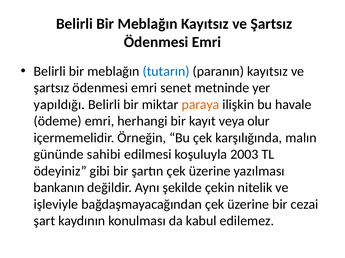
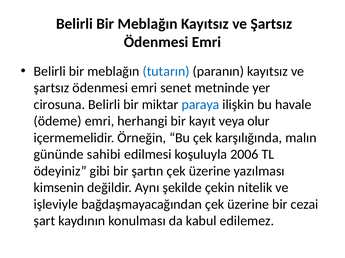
yapıldığı: yapıldığı -> cirosuna (59, 105)
paraya colour: orange -> blue (200, 105)
2003: 2003 -> 2006 (244, 155)
bankanın: bankanın -> kimsenin (59, 188)
